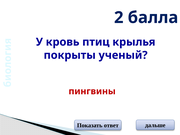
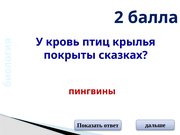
ученый: ученый -> сказках (123, 55)
